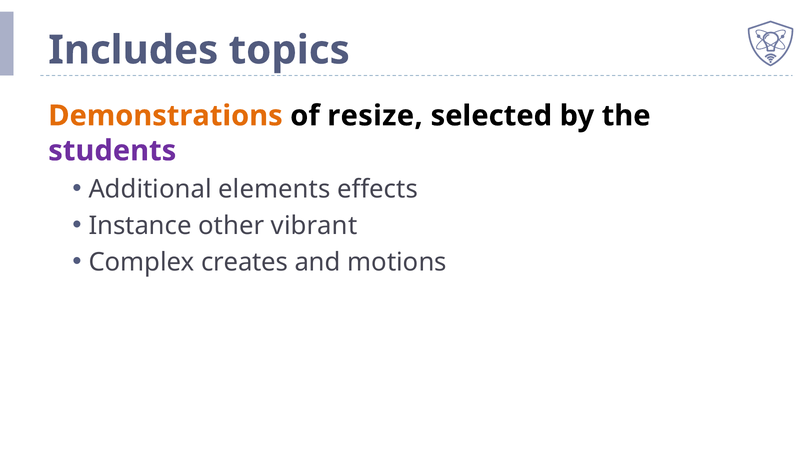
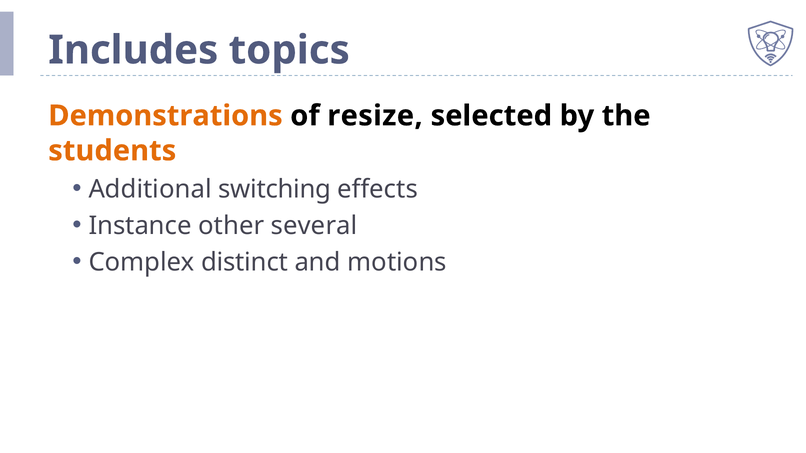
students colour: purple -> orange (112, 151)
elements: elements -> switching (275, 189)
vibrant: vibrant -> several (314, 226)
creates: creates -> distinct (245, 262)
